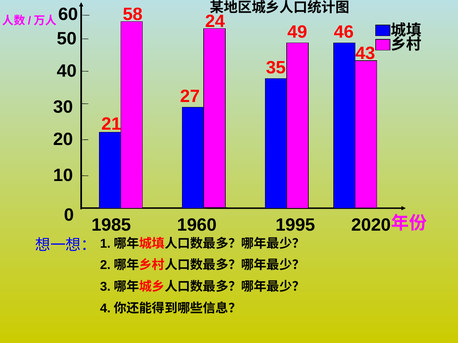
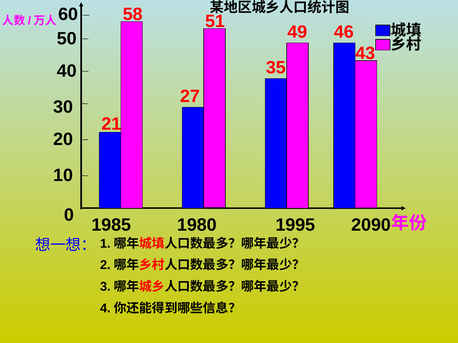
24: 24 -> 51 (215, 21)
1960: 1960 -> 1980 (197, 225)
2020: 2020 -> 2090 (371, 225)
